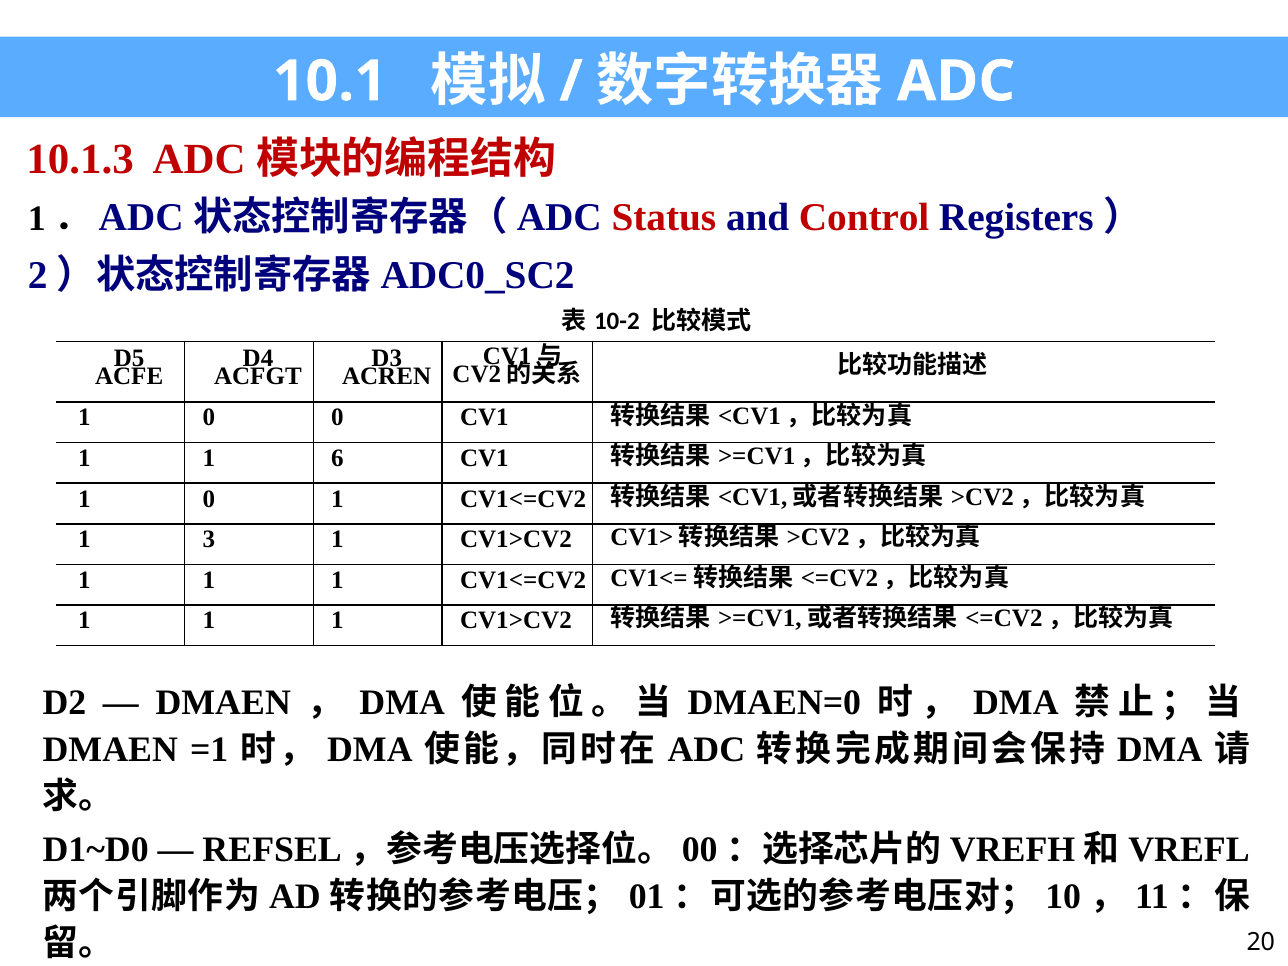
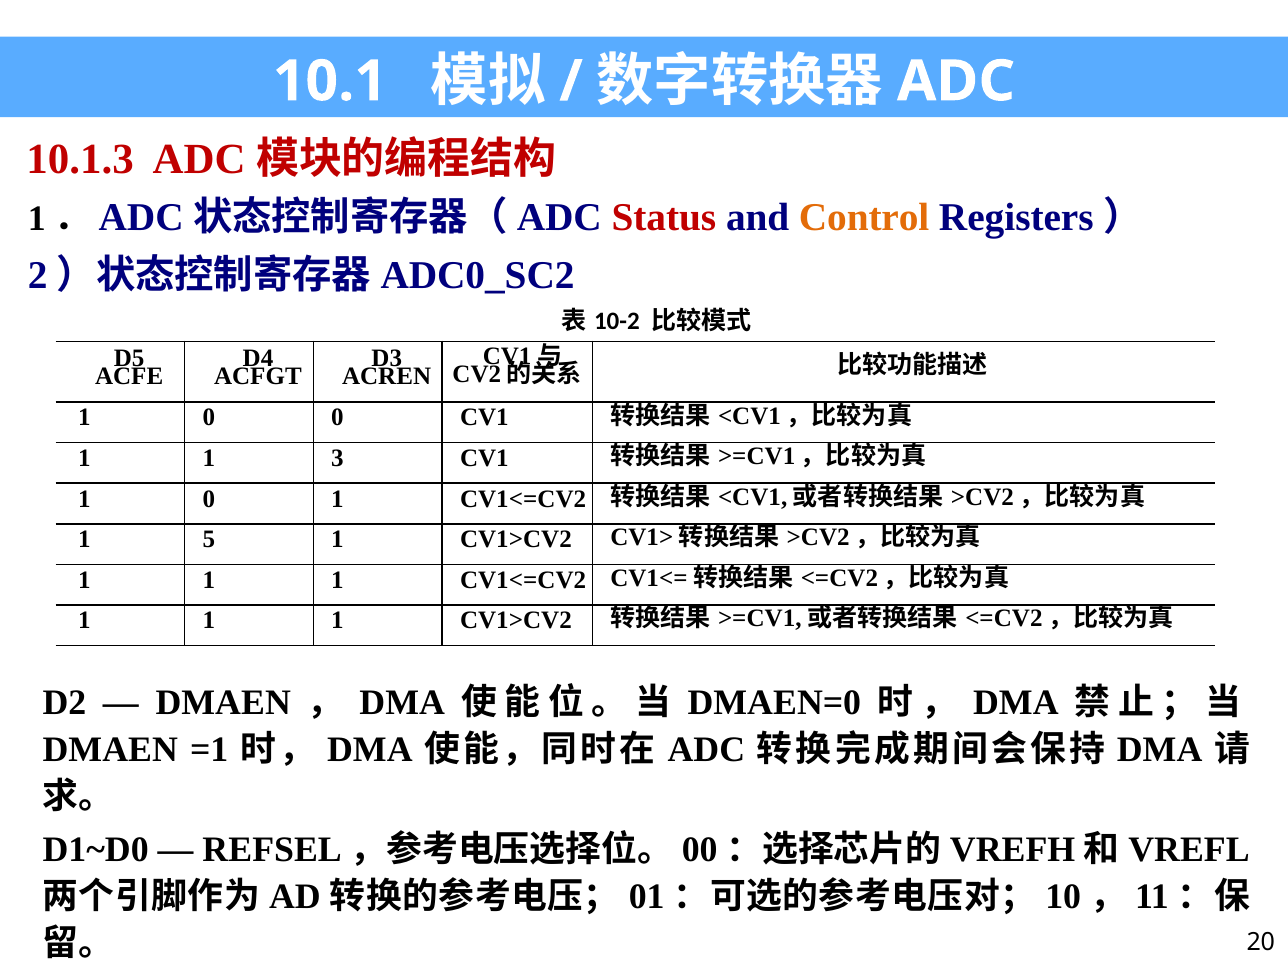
Control colour: red -> orange (864, 218)
6: 6 -> 3 (337, 458)
3: 3 -> 5 (209, 539)
